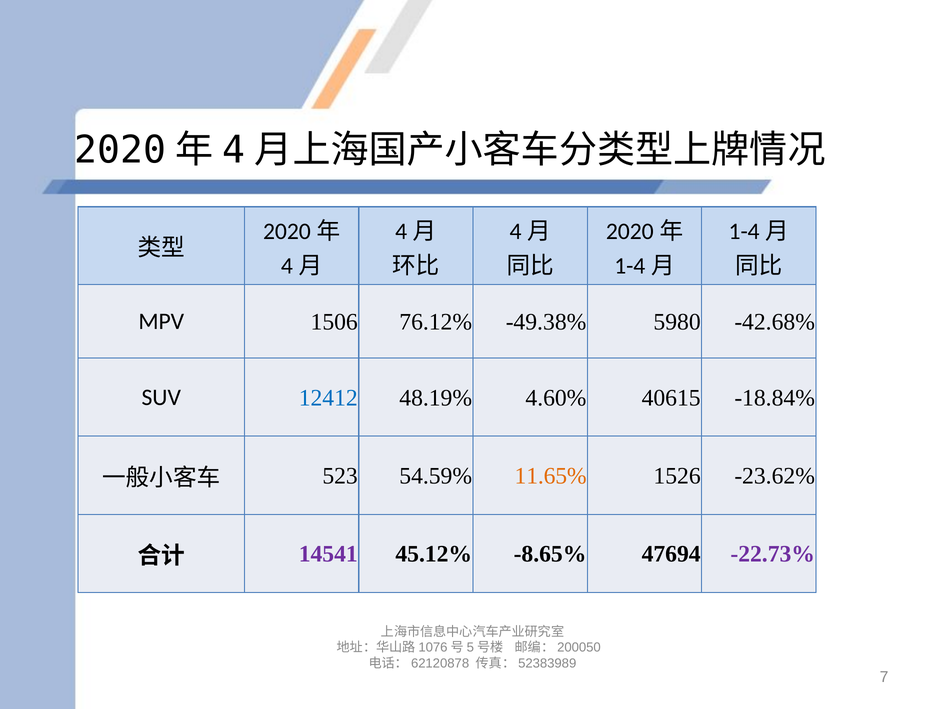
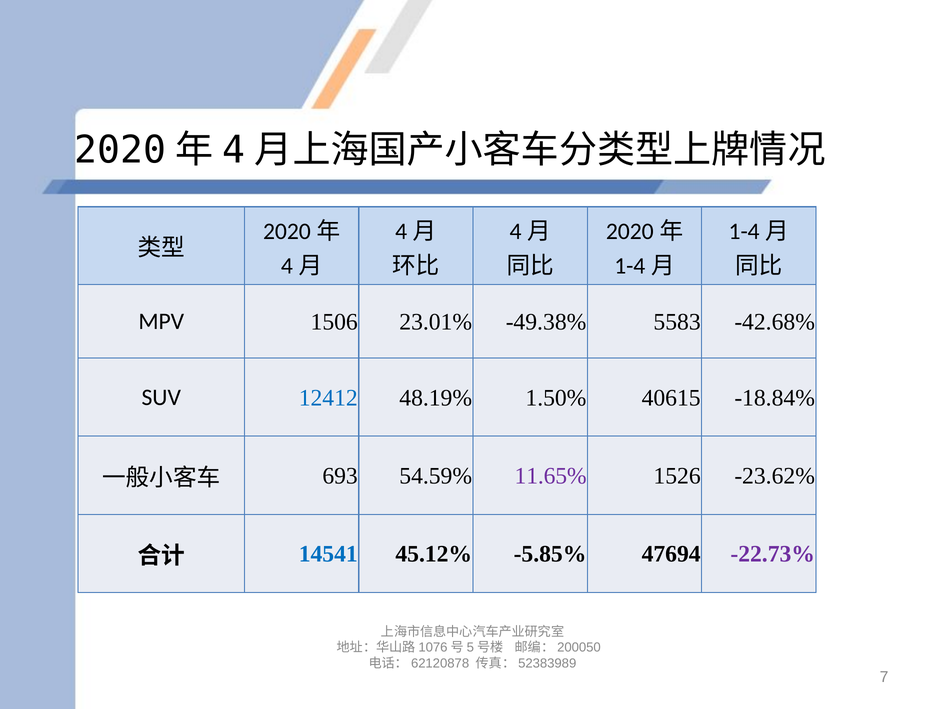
76.12%: 76.12% -> 23.01% (436, 322)
5980: 5980 -> 5583 (677, 322)
4.60%: 4.60% -> 1.50% (556, 398)
523: 523 -> 693 (340, 476)
11.65% colour: orange -> purple (551, 476)
14541 colour: purple -> blue (328, 554)
-8.65%: -8.65% -> -5.85% (550, 554)
